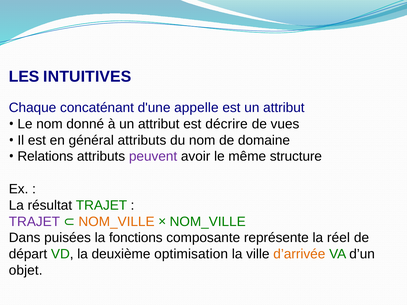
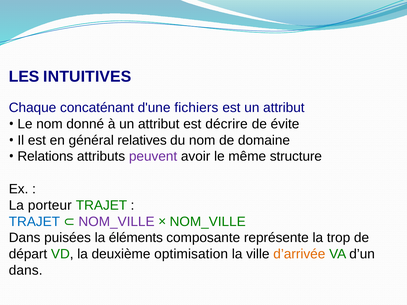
appelle: appelle -> fichiers (196, 108)
vues: vues -> évite (285, 124)
général attributs: attributs -> relatives (142, 140)
résultat: résultat -> porteur (50, 205)
TRAJET colour: purple -> blue (34, 222)
NOM_VILLE colour: orange -> purple (117, 222)
fonctions: fonctions -> éléments (136, 238)
réel: réel -> trop (339, 238)
objet: objet -> dans (26, 271)
